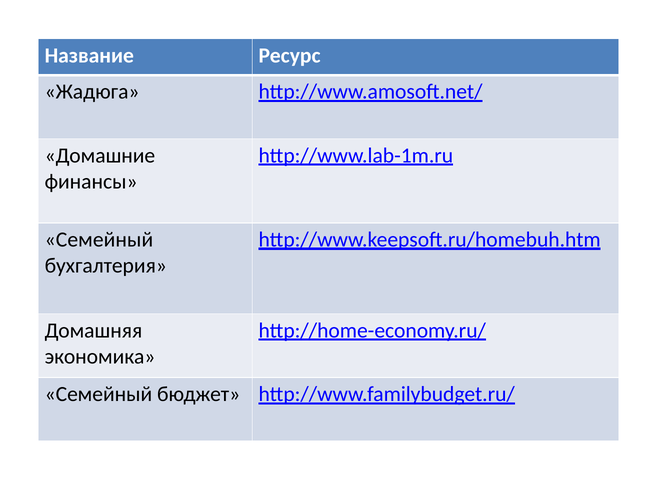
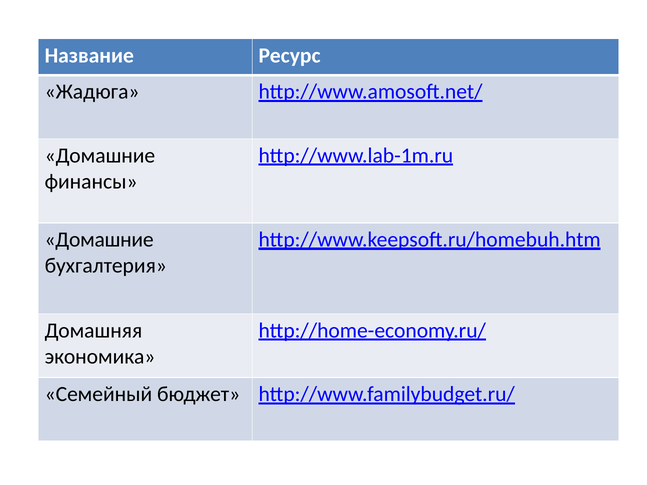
Семейный: Семейный -> Домашние (99, 240)
